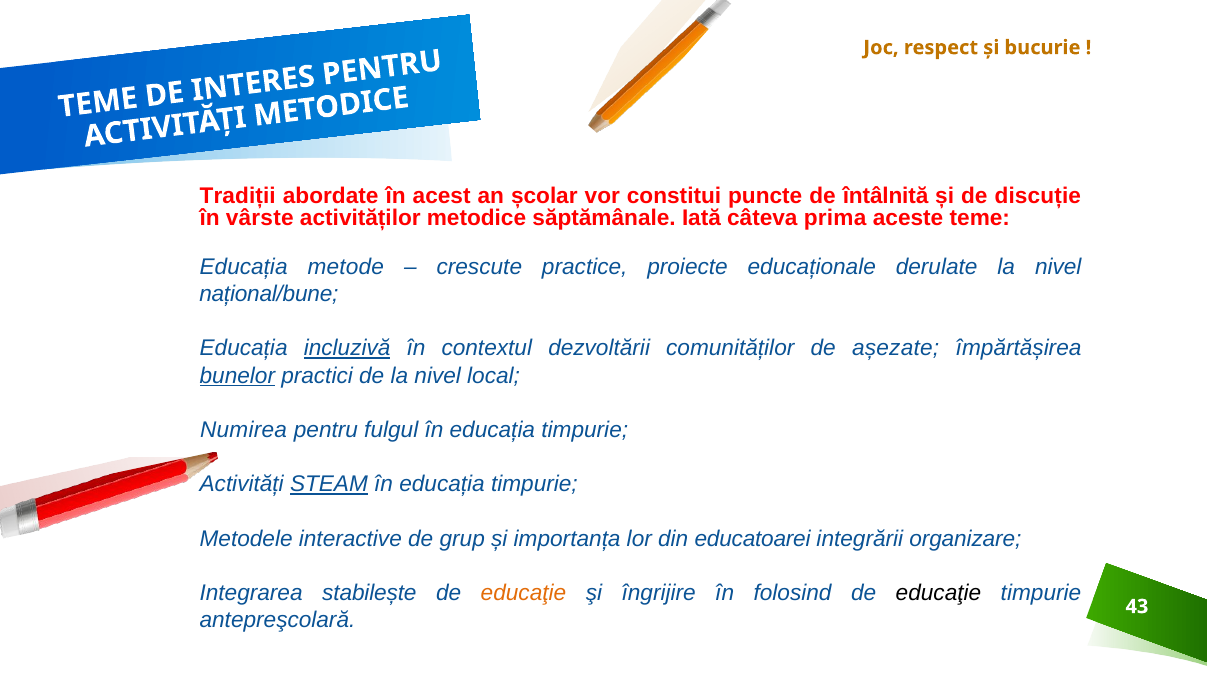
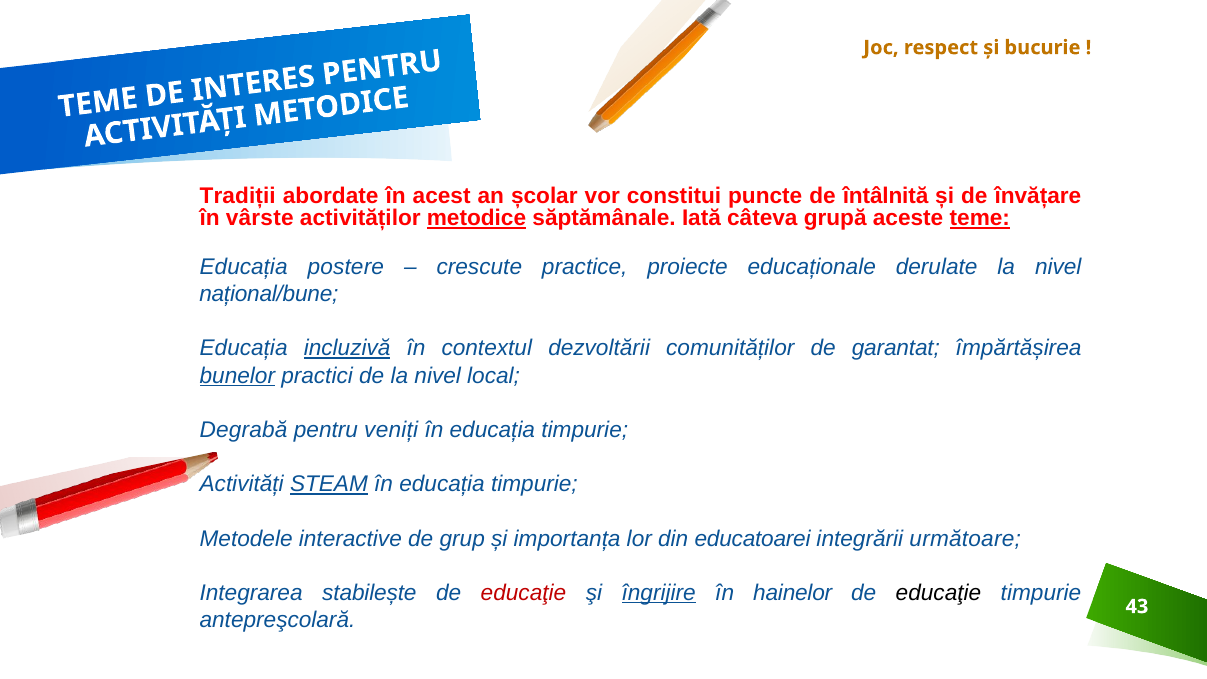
discuție: discuție -> învățare (1038, 196)
metodice underline: none -> present (476, 218)
prima: prima -> grupă (835, 218)
teme underline: none -> present (980, 218)
metode: metode -> postere (346, 267)
așezate: așezate -> garantat (896, 348)
Numirea: Numirea -> Degrabă (244, 430)
fulgul: fulgul -> veniți (391, 430)
organizare: organizare -> următoare (965, 538)
educaţie colour: orange -> red (523, 593)
îngrijire underline: none -> present (659, 593)
folosind: folosind -> hainelor (793, 593)
